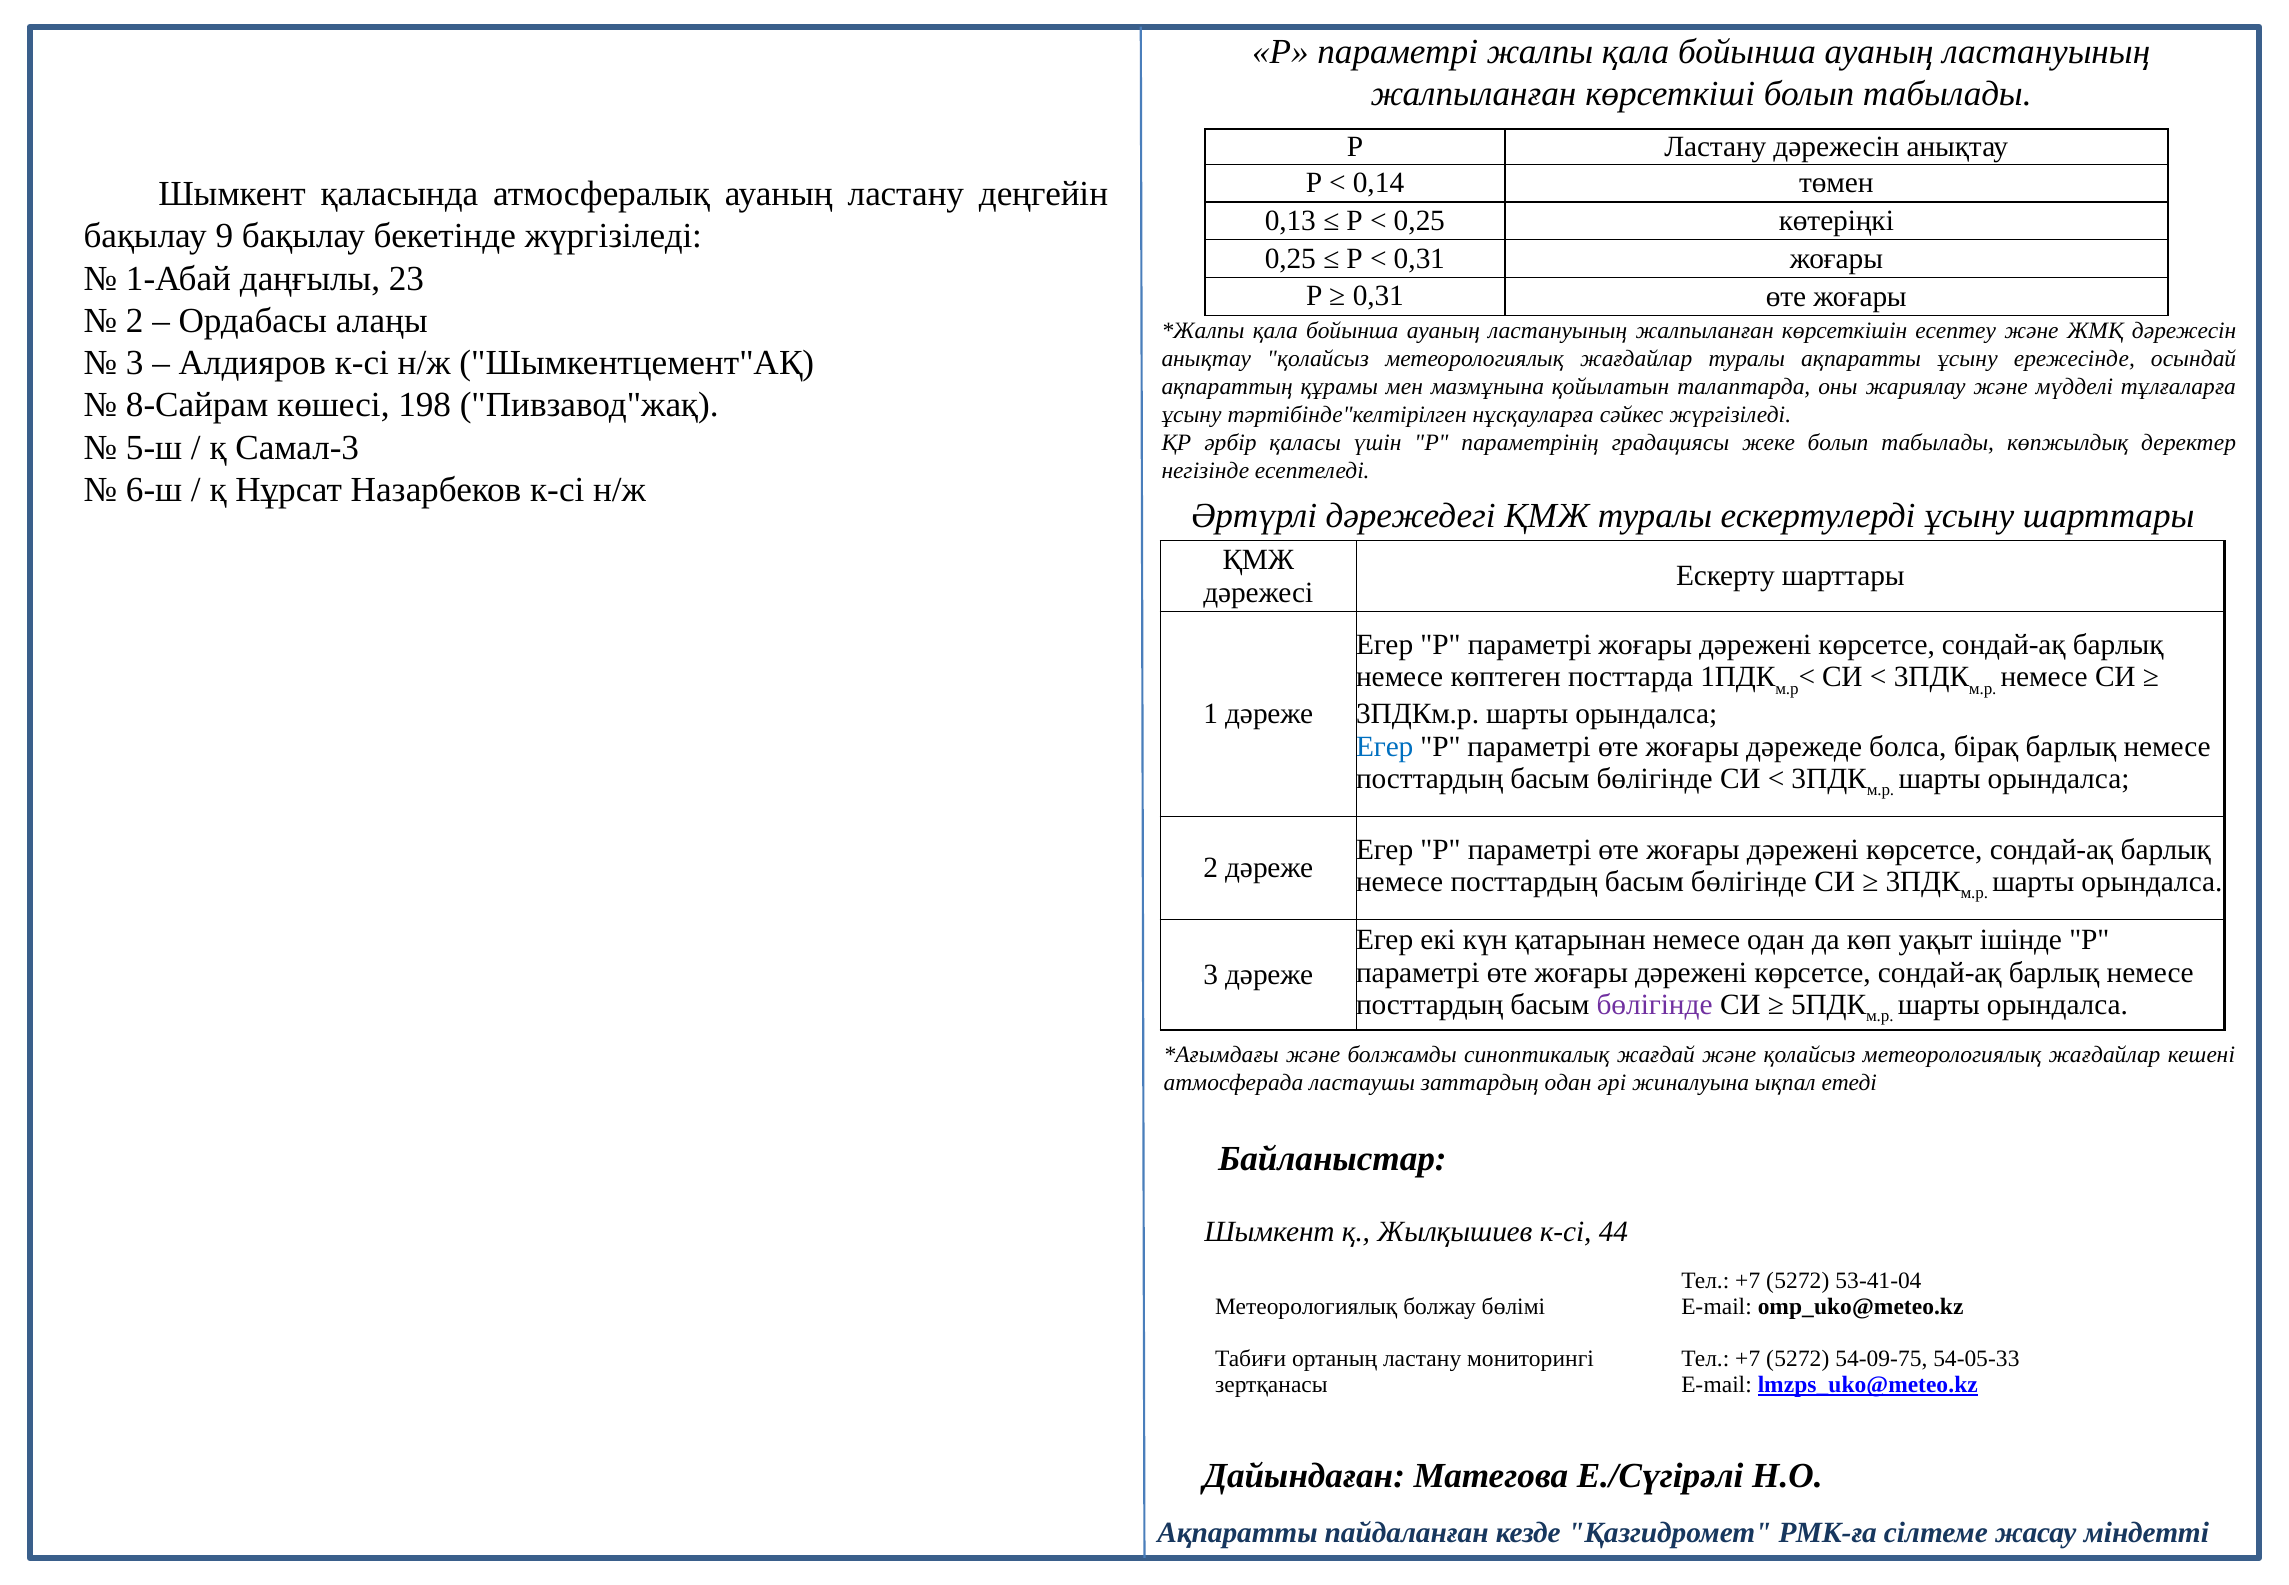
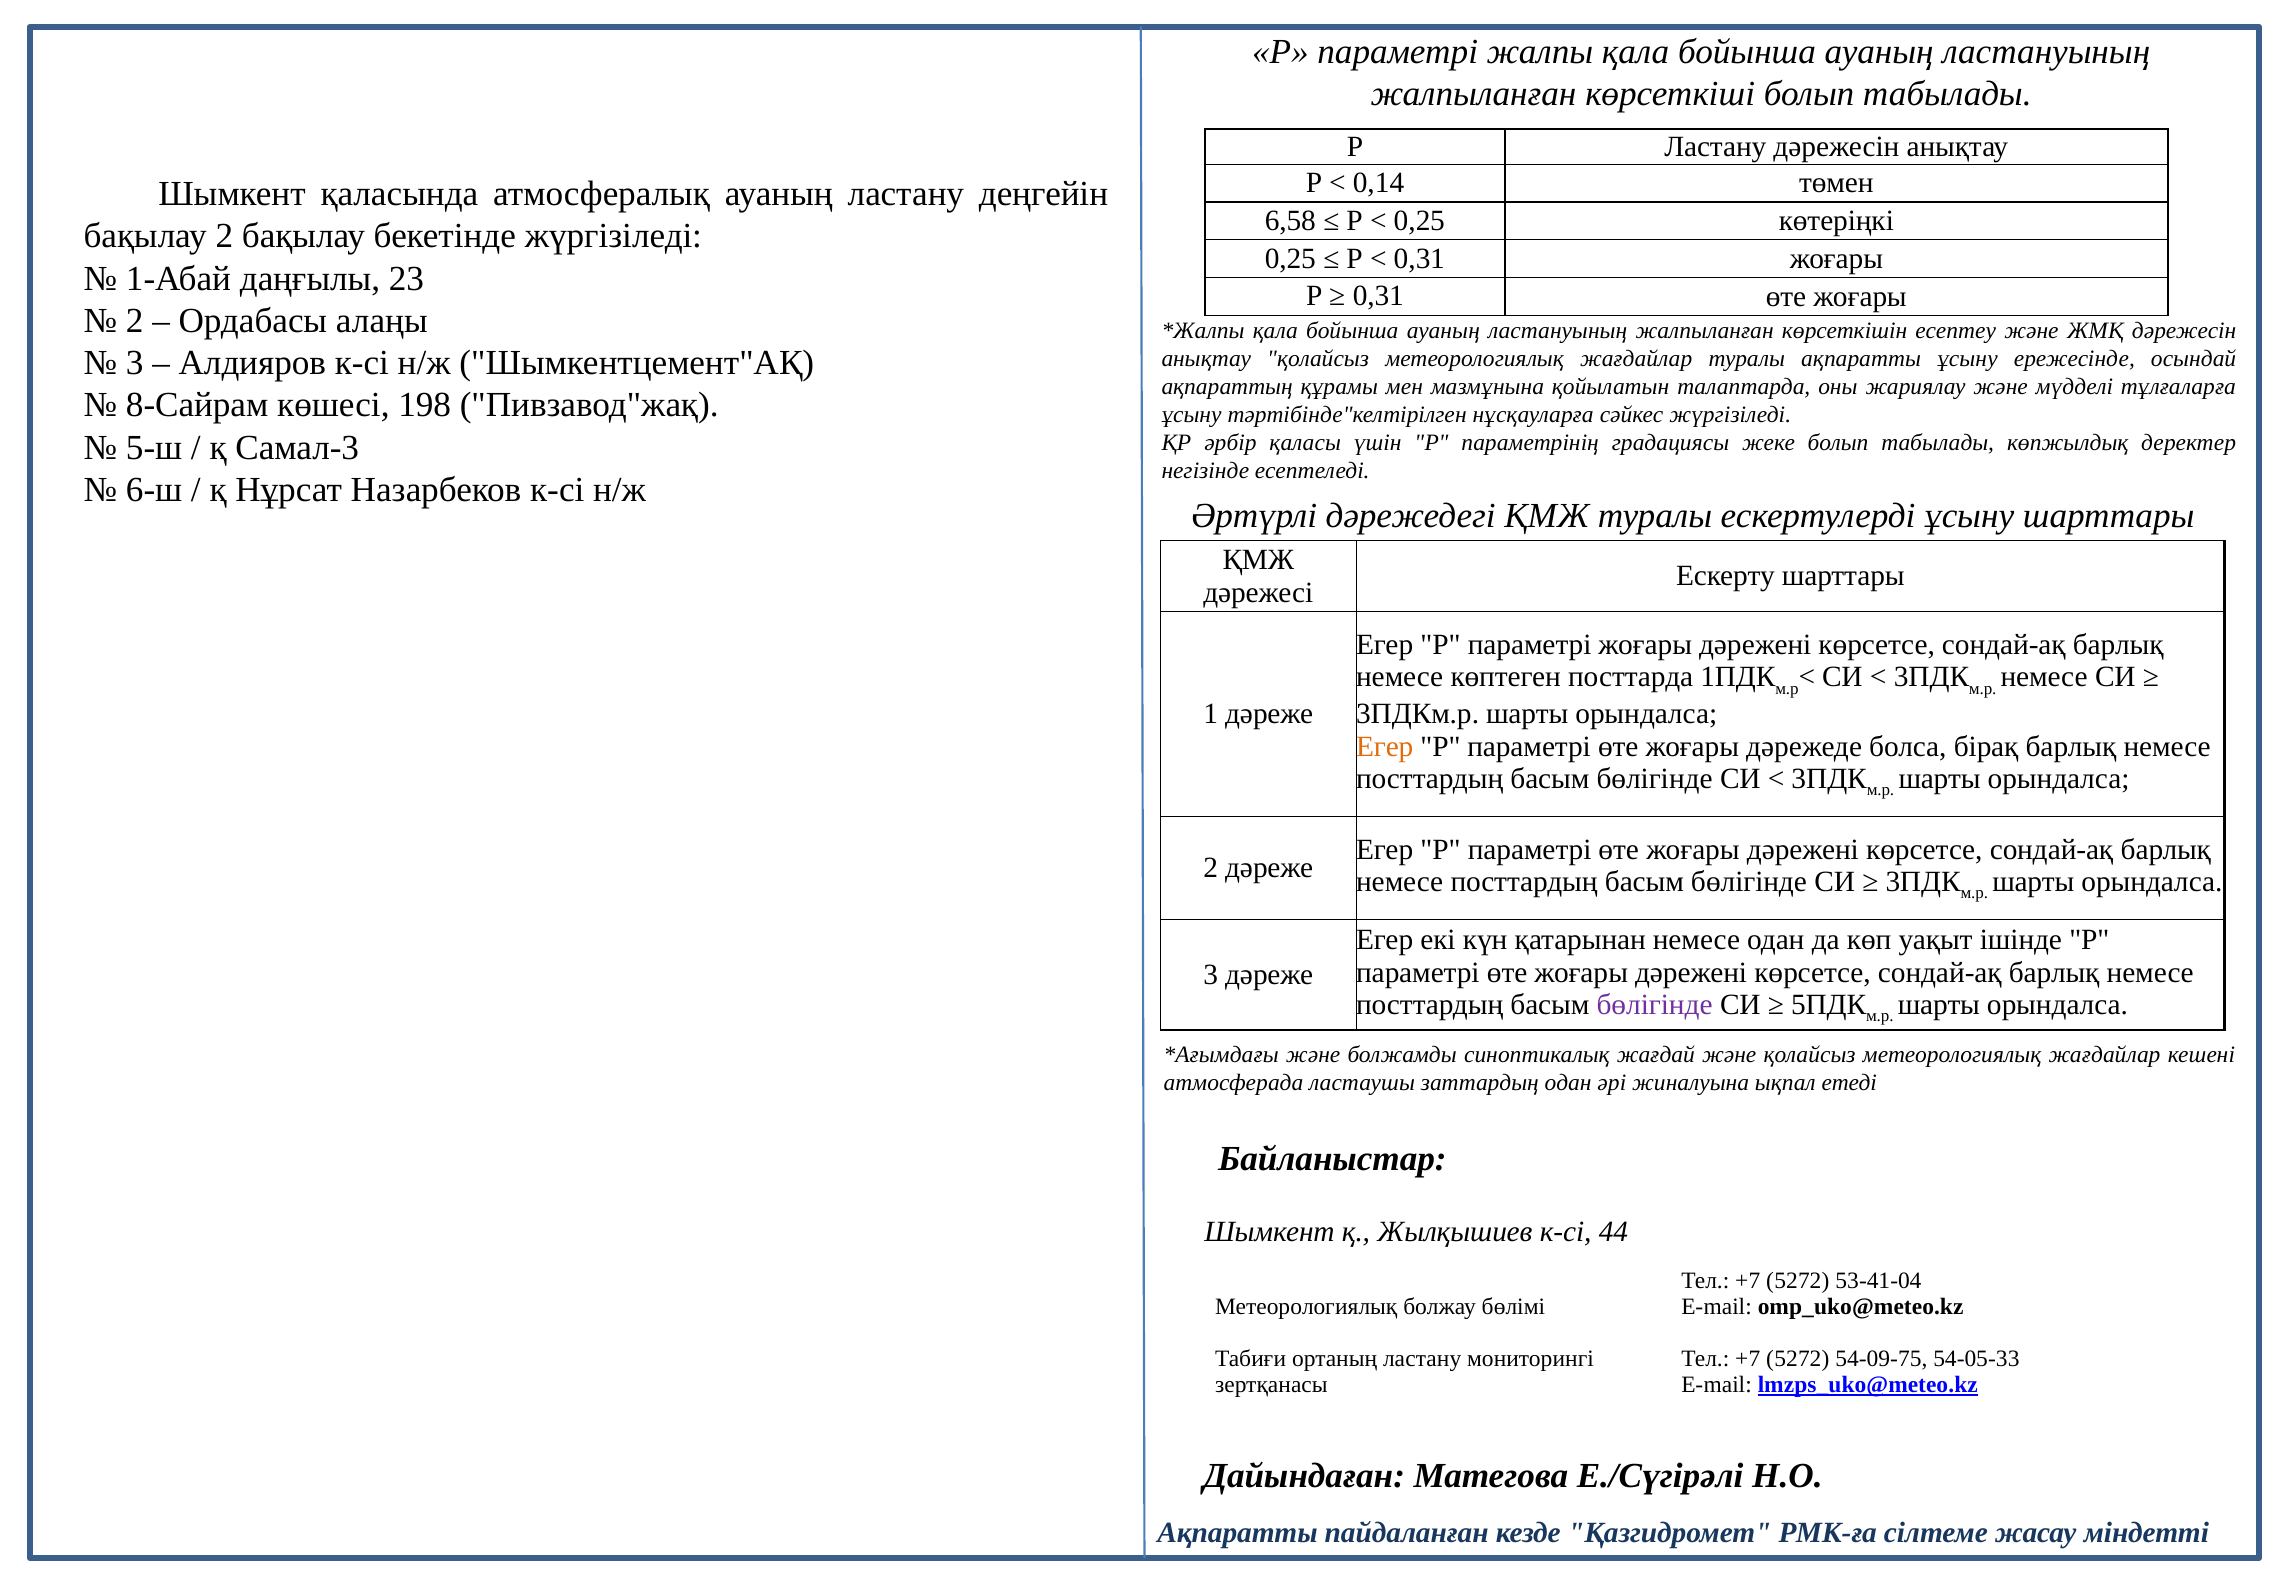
0,13: 0,13 -> 6,58 (1290, 221)
бақылау 9: 9 -> 2 (224, 236)
Егер colour: blue -> orange (1385, 746)
